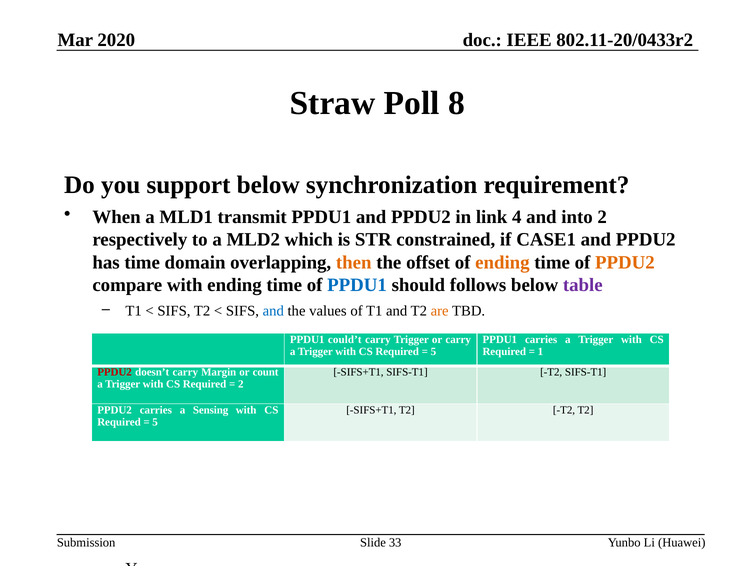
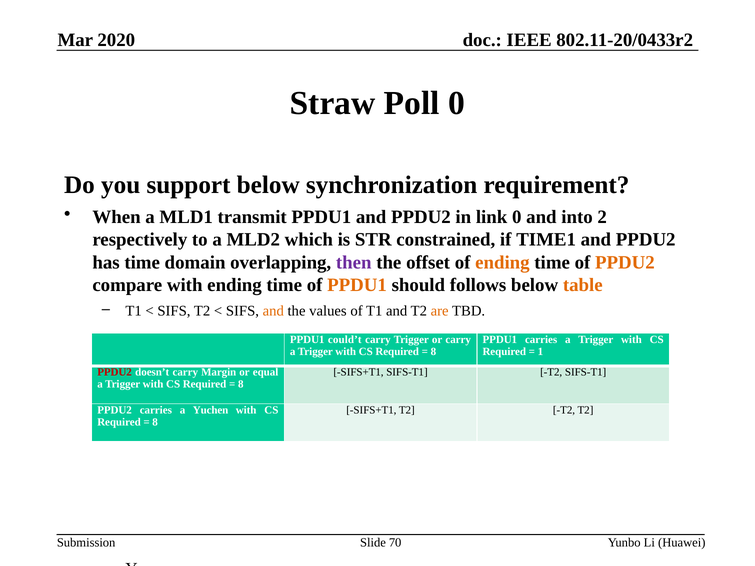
Poll 8: 8 -> 0 (457, 103)
link 4: 4 -> 0 (517, 217)
CASE1: CASE1 -> TIME1 (546, 240)
then colour: orange -> purple (354, 262)
PPDU1 colour: blue -> orange (357, 285)
table colour: purple -> orange (583, 285)
and colour: blue -> orange (273, 311)
5: 5 -> 8 (433, 352)
count: count -> equal (266, 372)
2: 2 -> 8 (241, 385)
Sensing: Sensing -> Yuchen (211, 410)
5: 5 -> 8 (155, 422)
33: 33 -> 70 (395, 543)
